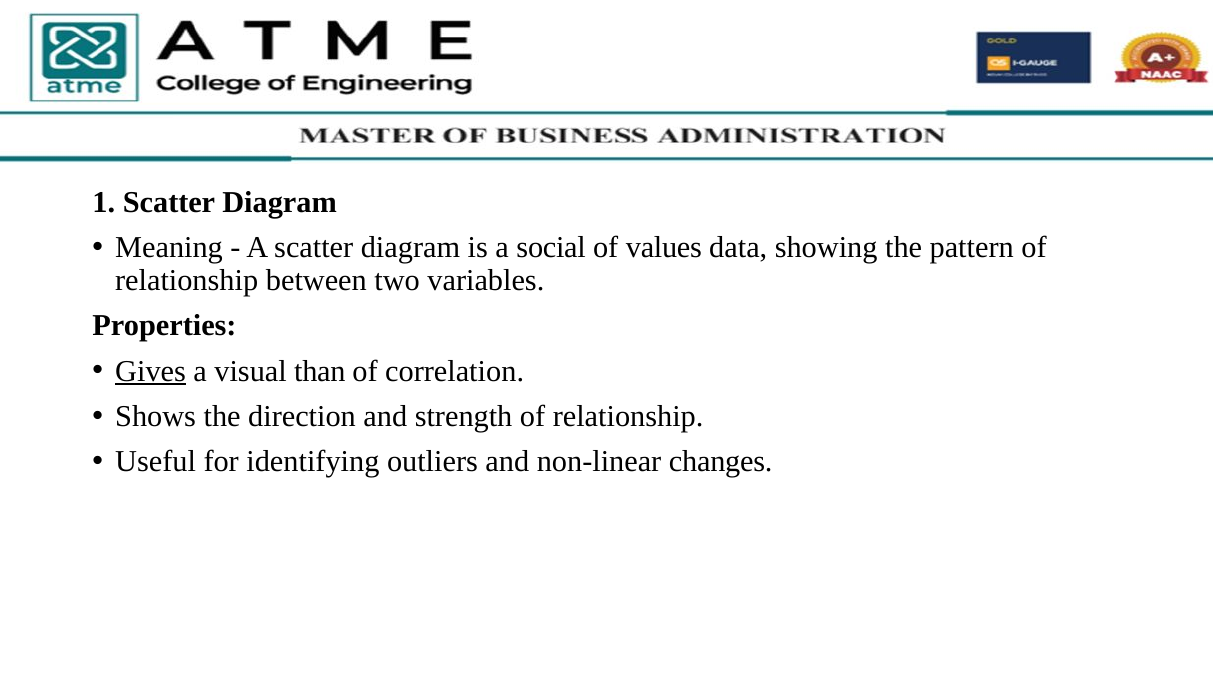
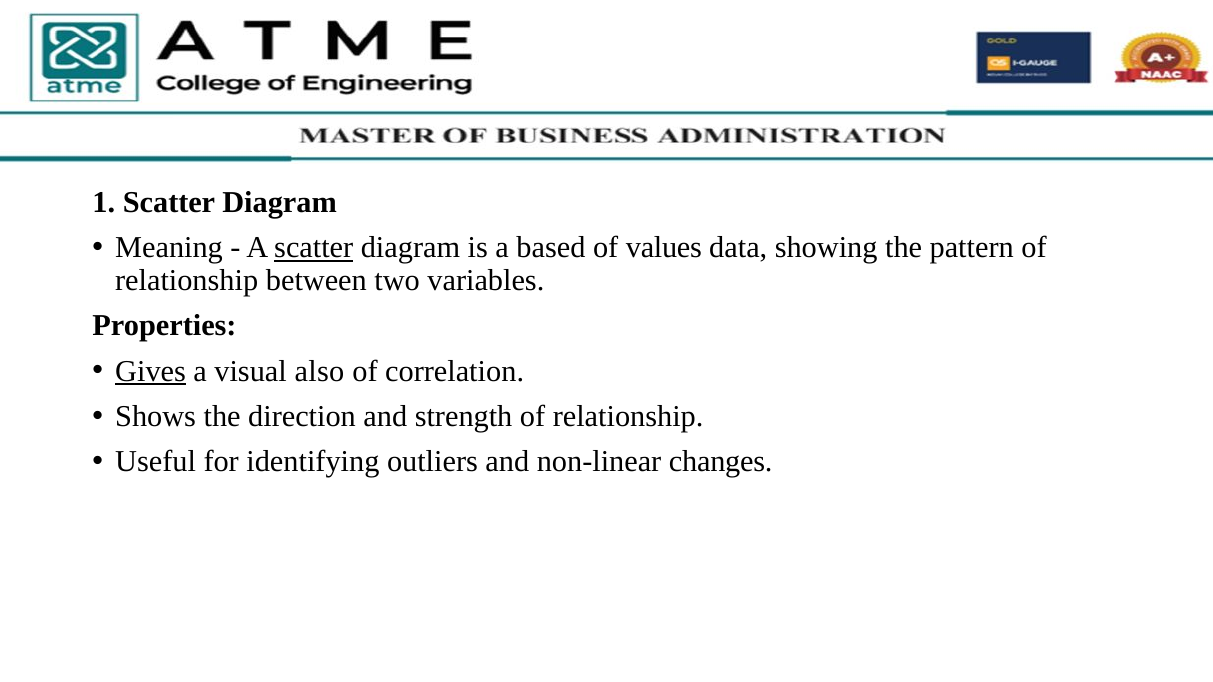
scatter underline: none -> present (314, 248)
social: social -> based (551, 248)
than: than -> also (320, 371)
